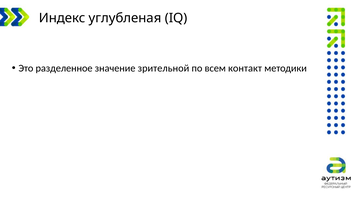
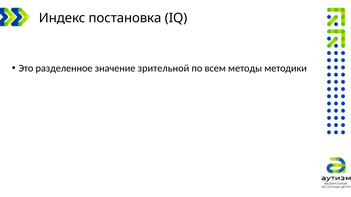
углубленая: углубленая -> постановка (125, 18)
контакт: контакт -> методы (245, 68)
